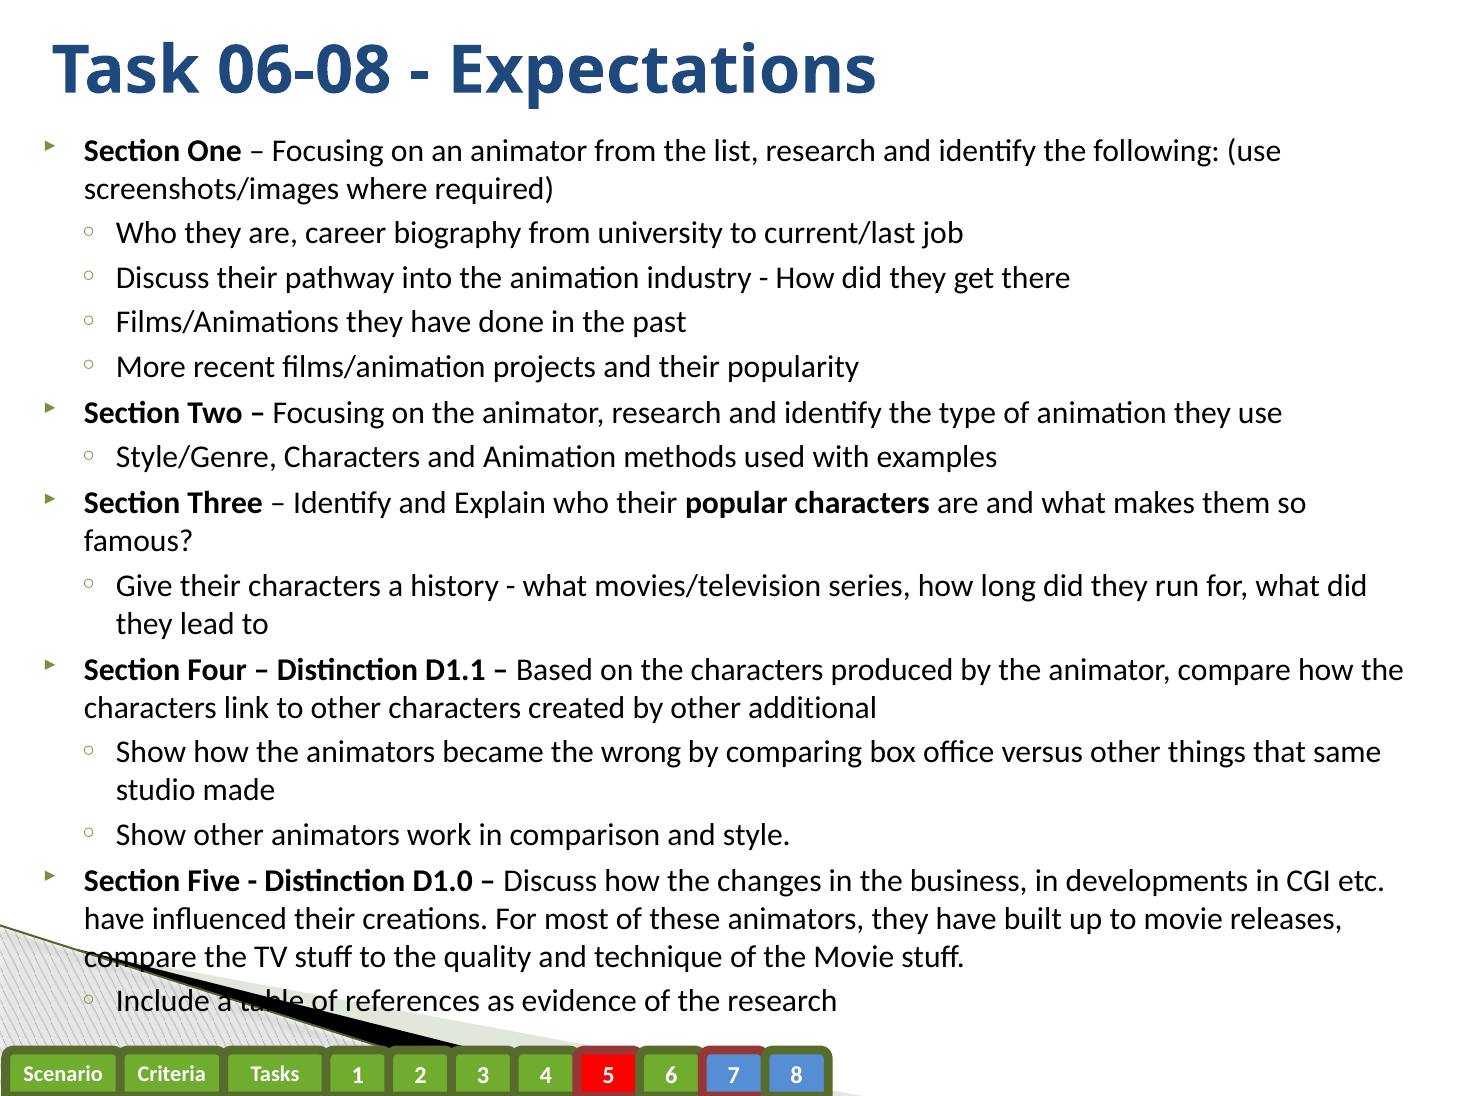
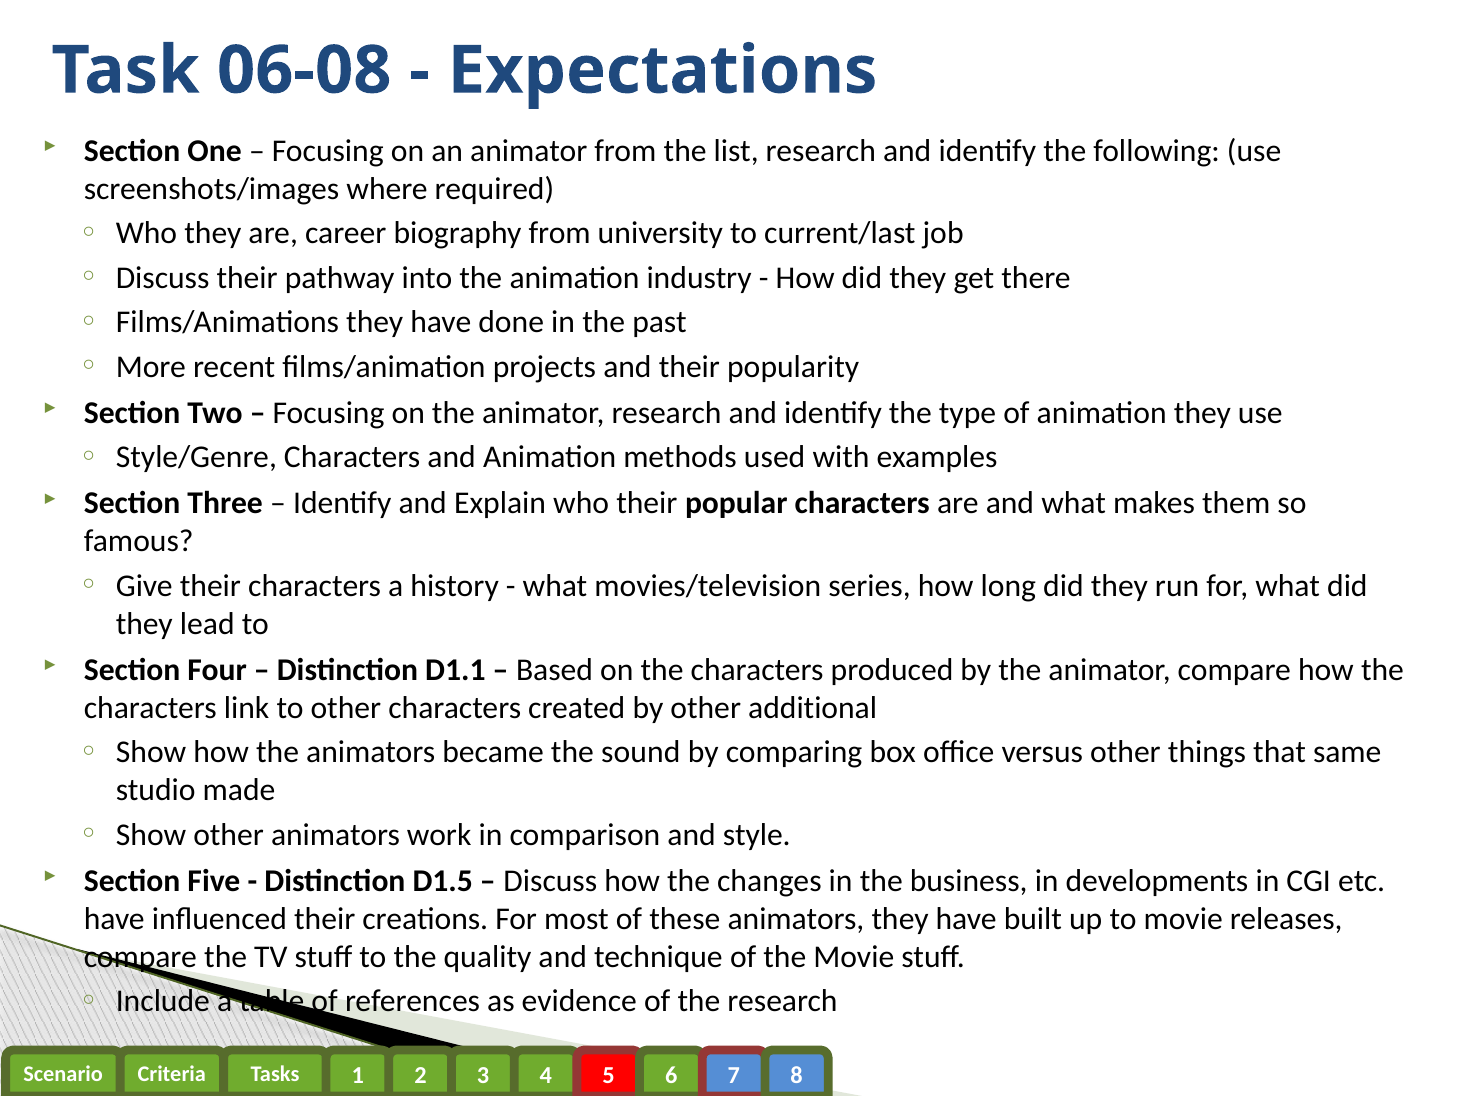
wrong: wrong -> sound (641, 752)
D1.0: D1.0 -> D1.5 (443, 881)
